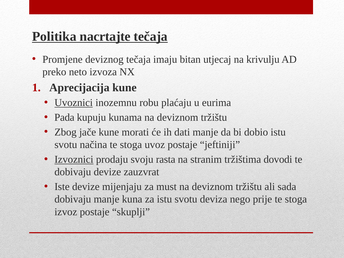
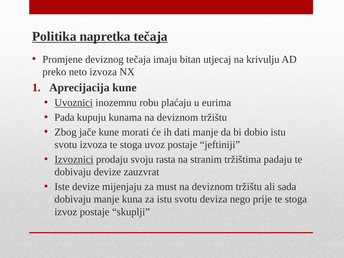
nacrtajte: nacrtajte -> napretka (105, 36)
svotu načina: načina -> izvoza (93, 145)
dovodi: dovodi -> padaju (278, 159)
